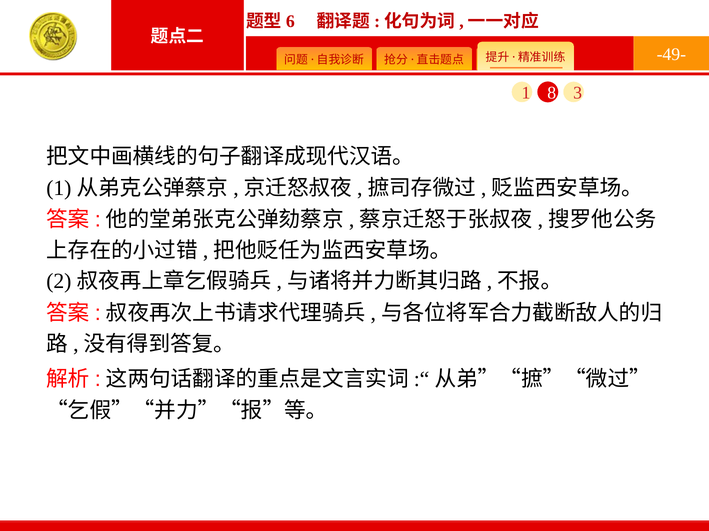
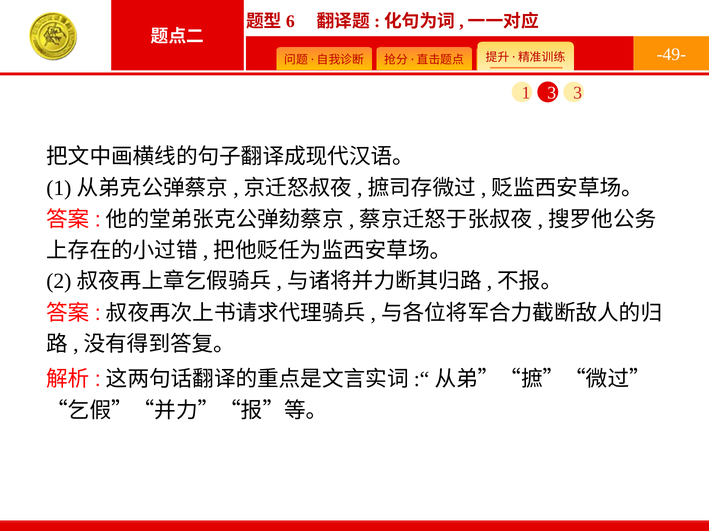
1 8: 8 -> 3 (552, 93)
